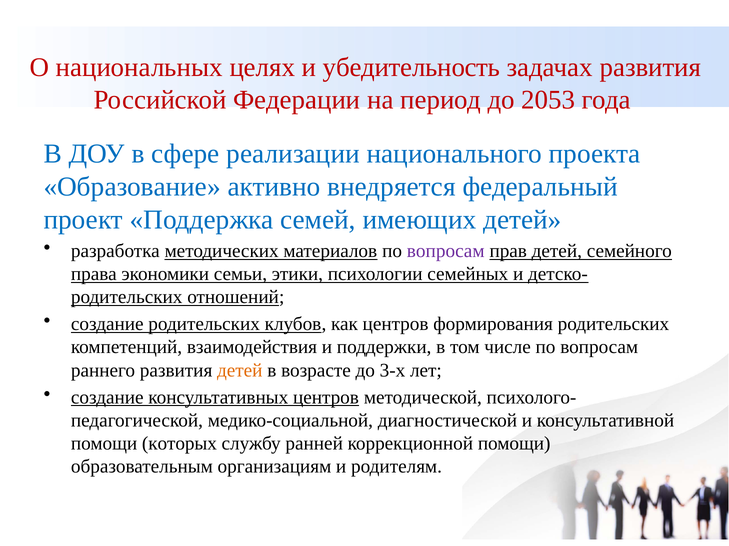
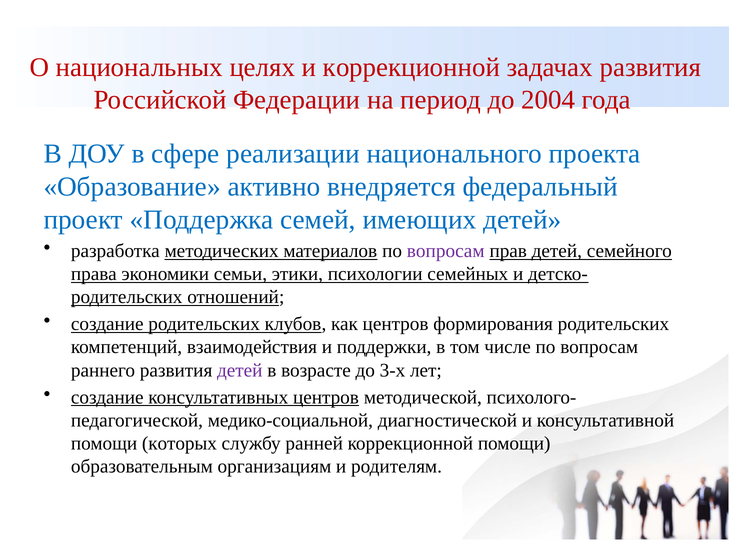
и убедительность: убедительность -> коррекционной (412, 68)
2053: 2053 -> 2004 (548, 100)
детей colour: orange -> purple (240, 371)
